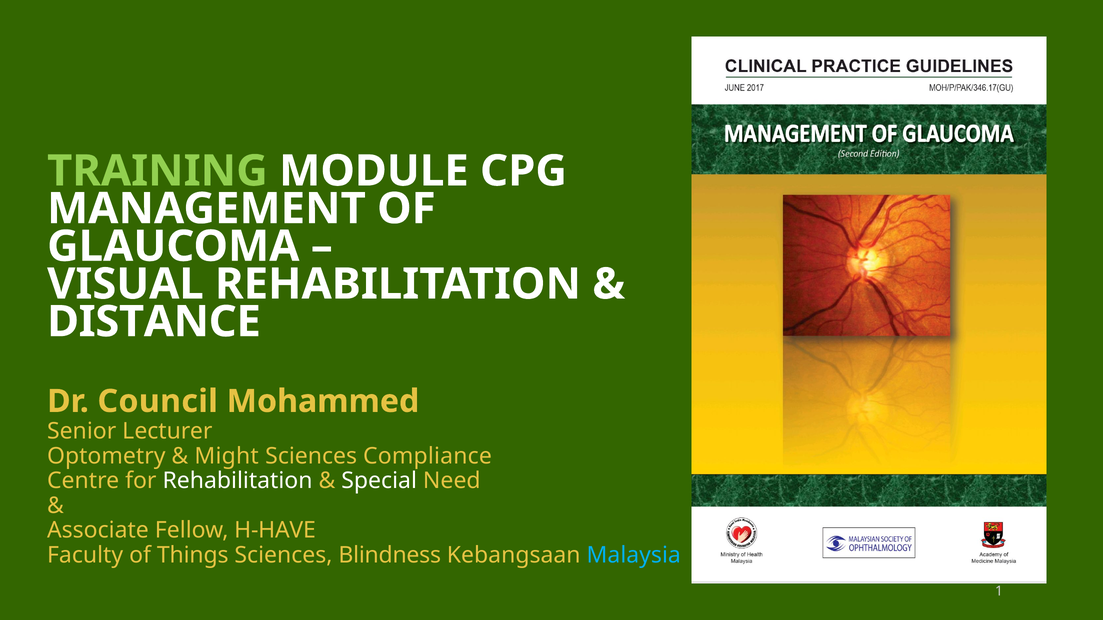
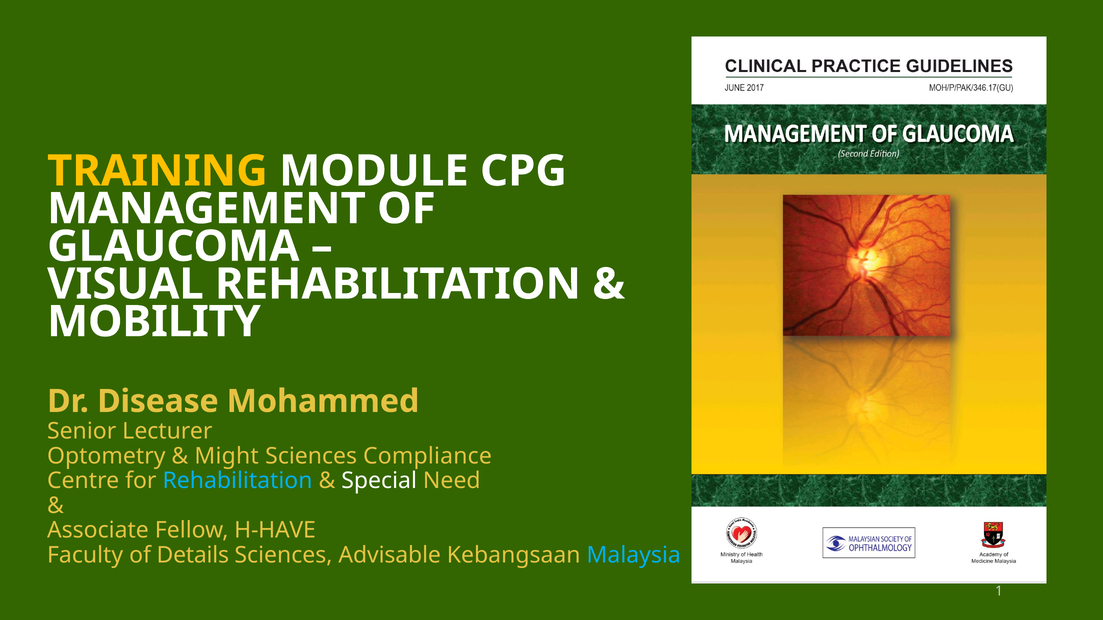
TRAINING colour: light green -> yellow (157, 171)
DISTANCE: DISTANCE -> MOBILITY (154, 322)
Council: Council -> Disease (158, 402)
Rehabilitation colour: white -> light blue (238, 481)
Things: Things -> Details (193, 556)
Blindness: Blindness -> Advisable (390, 556)
